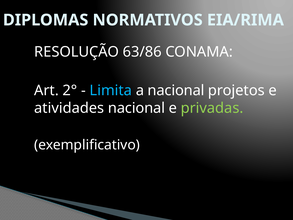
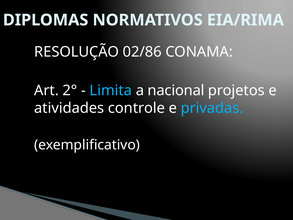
63/86: 63/86 -> 02/86 (142, 52)
atividades nacional: nacional -> controle (136, 108)
privadas colour: light green -> light blue (212, 108)
